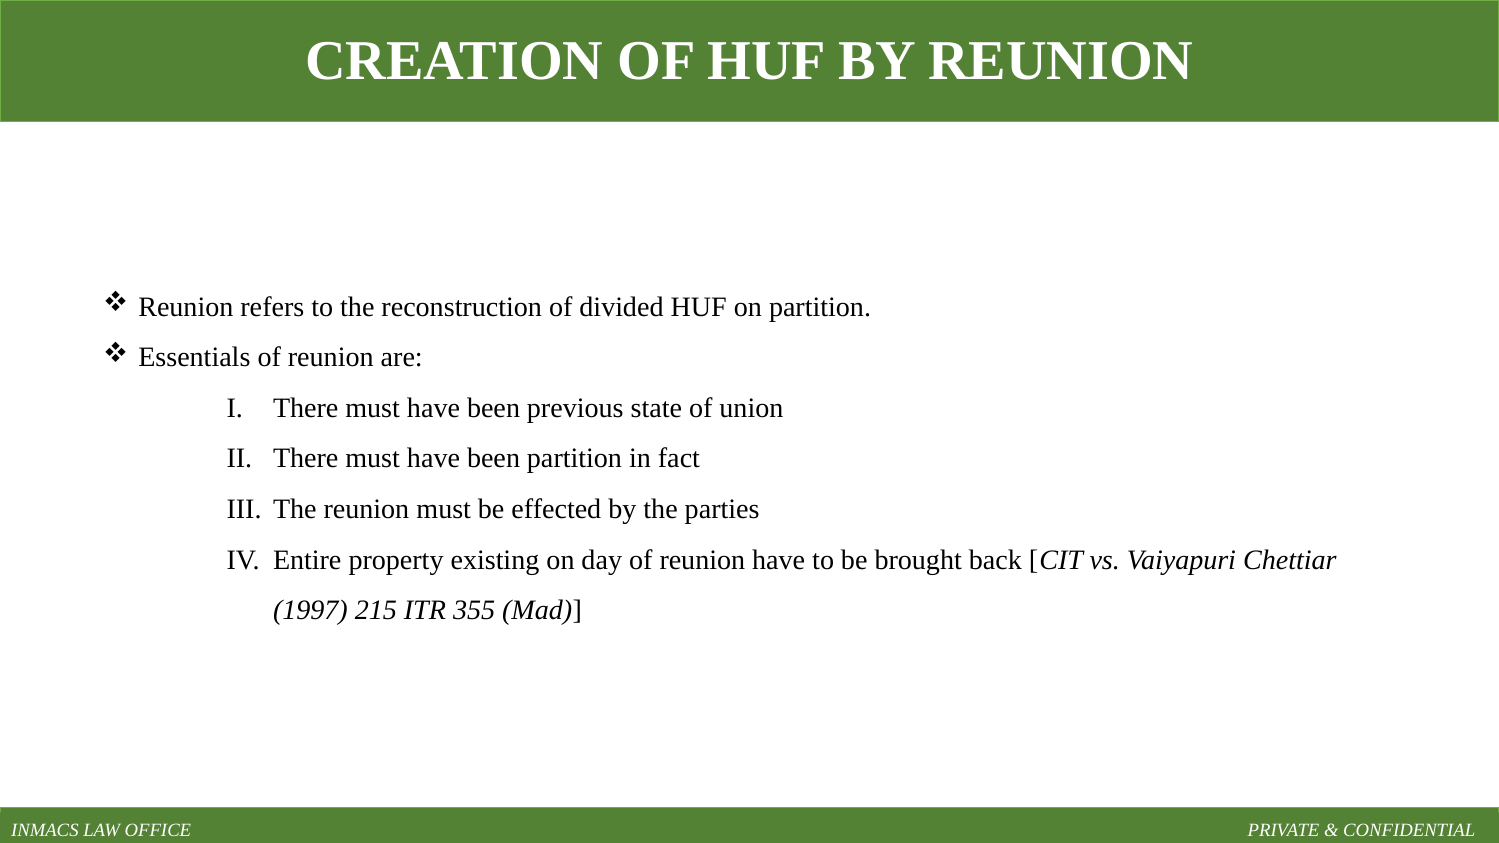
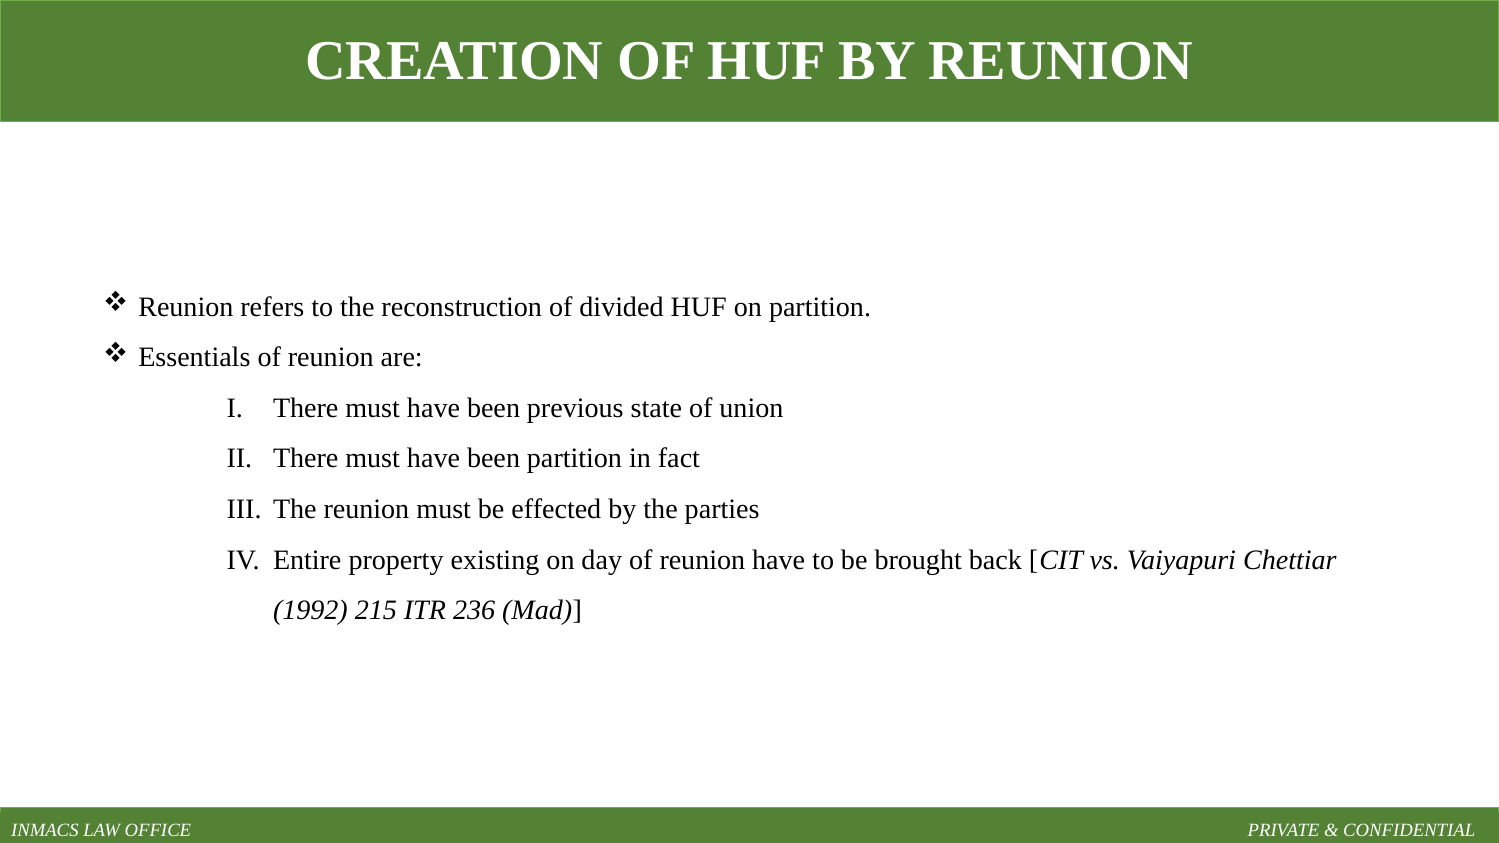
1997: 1997 -> 1992 (310, 611)
355: 355 -> 236 (474, 611)
